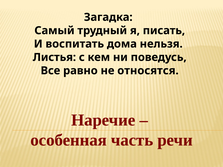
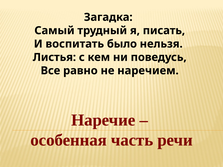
дома: дома -> было (122, 44)
относятся: относятся -> наречием (148, 71)
